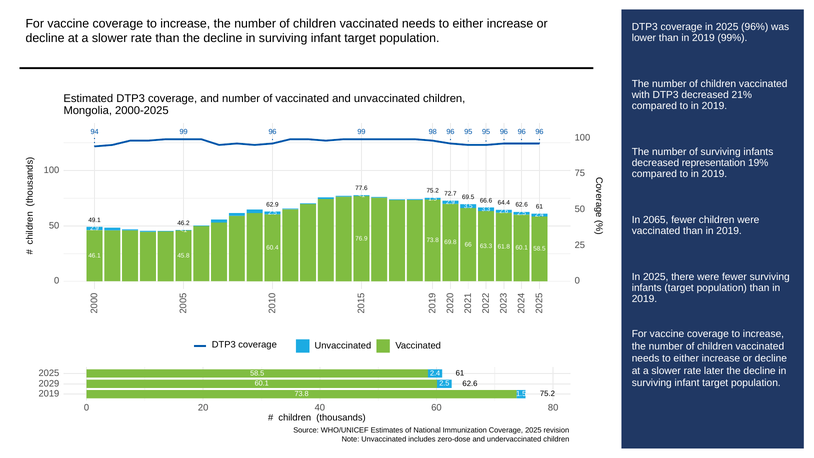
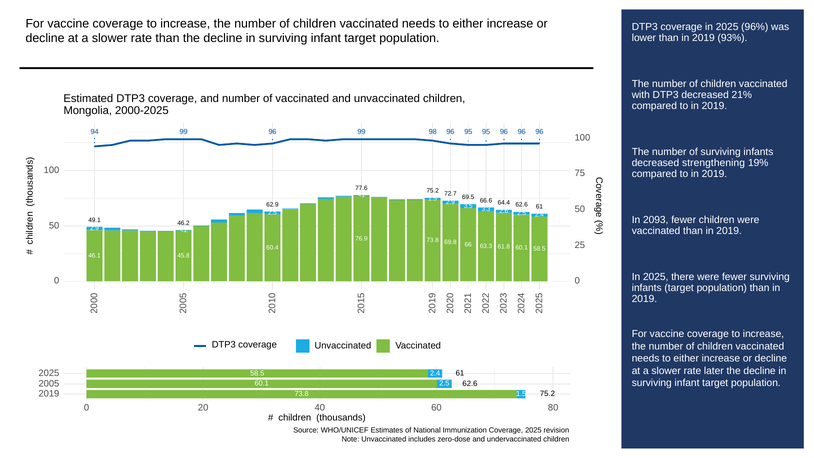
99%: 99% -> 93% (732, 38)
representation: representation -> strengthening (714, 163)
2065: 2065 -> 2093 (656, 220)
2029: 2029 -> 2005 (49, 383)
